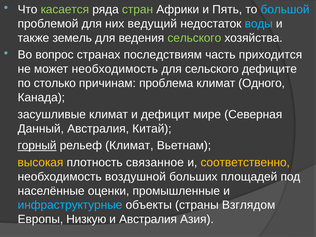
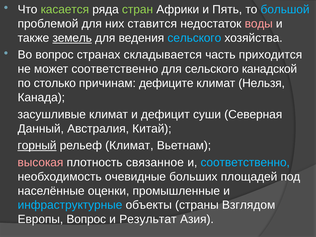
ведущий: ведущий -> ставится (152, 24)
воды colour: light blue -> pink (259, 24)
земель underline: none -> present (72, 38)
сельского colour: light green -> light blue (194, 38)
последствиям: последствиям -> складывается (163, 55)
может необходимость: необходимость -> соответственно (115, 69)
дефиците: дефиците -> канадской (270, 69)
проблема: проблема -> дефиците (166, 83)
Одного: Одного -> Нельзя (262, 83)
мире: мире -> суши (207, 114)
высокая colour: yellow -> pink (40, 162)
соответственно colour: yellow -> light blue (245, 162)
воздушной: воздушной -> очевидные (135, 177)
Европы Низкую: Низкую -> Вопрос (86, 219)
и Австралия: Австралия -> Результат (148, 219)
